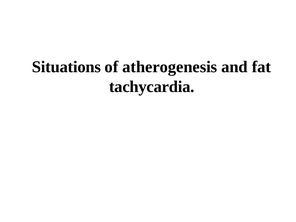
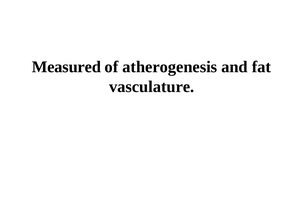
Situations: Situations -> Measured (66, 67)
tachycardia: tachycardia -> vasculature (152, 87)
